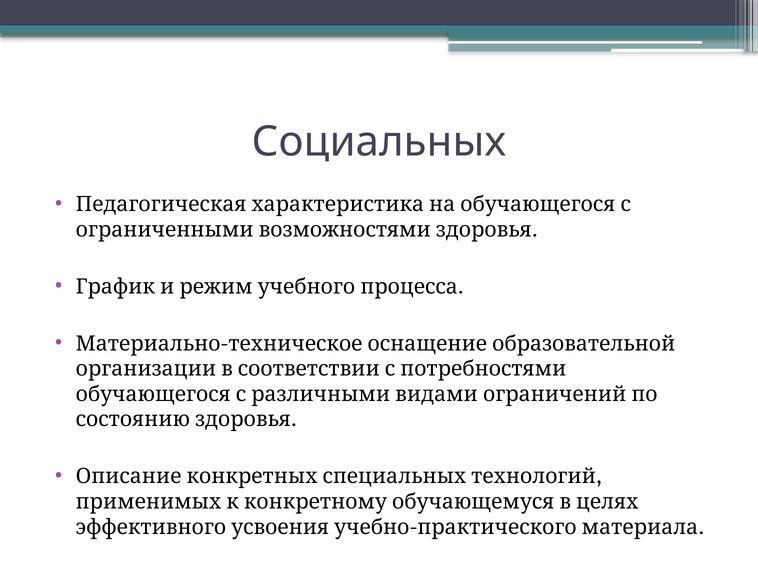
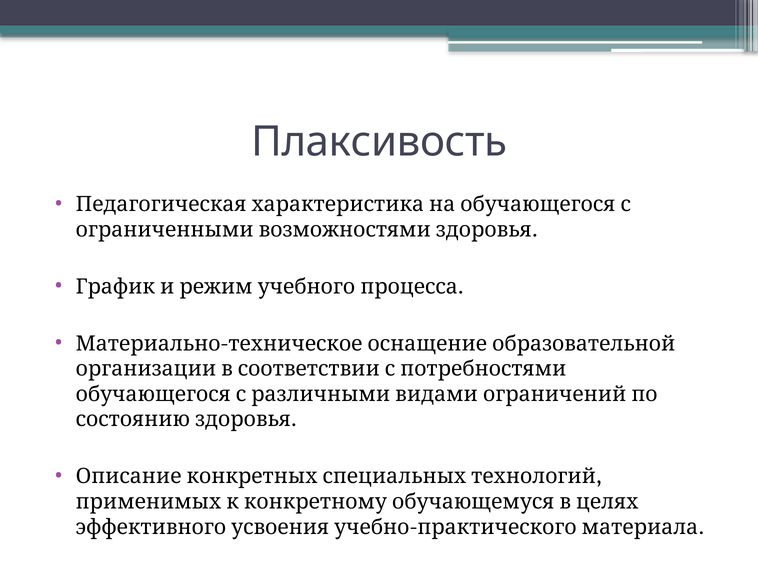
Социальных: Социальных -> Плаксивость (379, 142)
